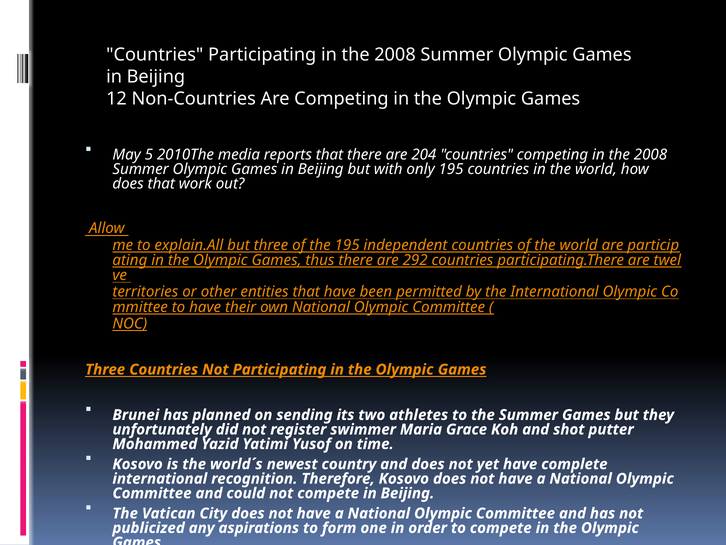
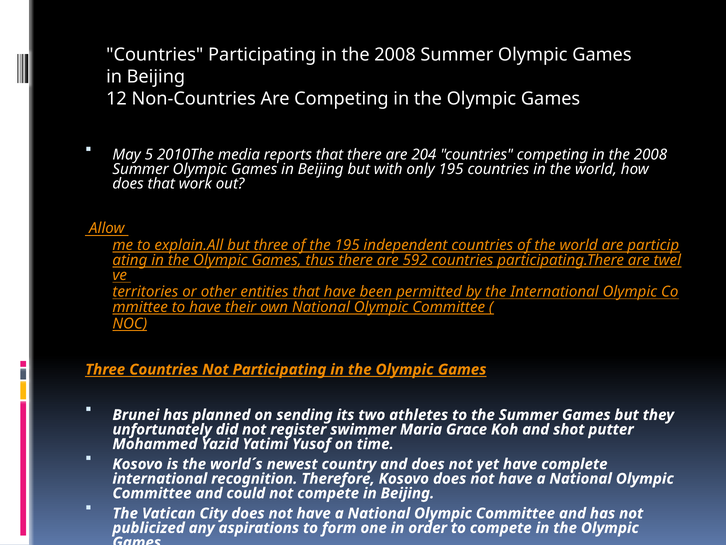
292: 292 -> 592 (415, 260)
